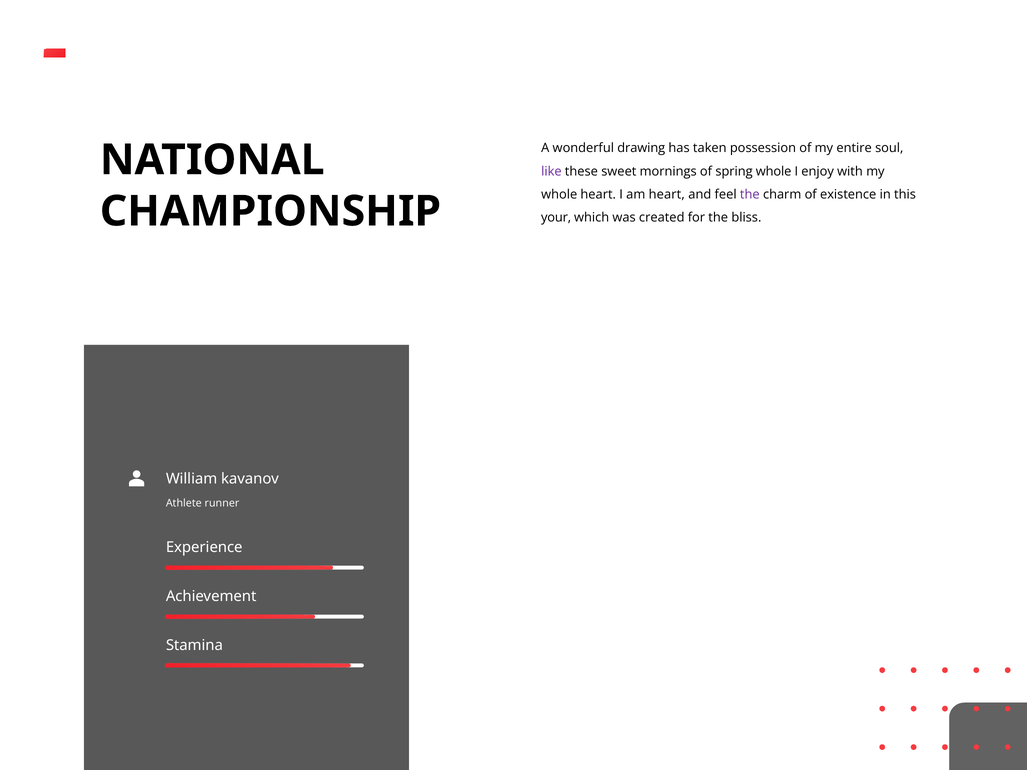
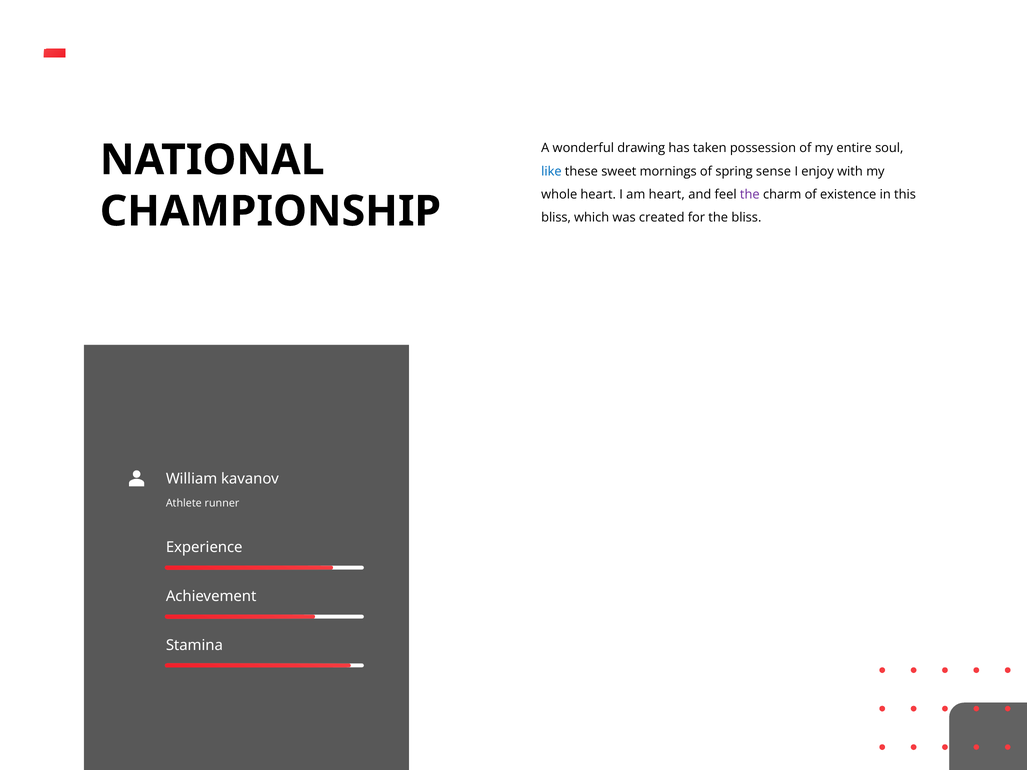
like colour: purple -> blue (551, 171)
spring whole: whole -> sense (773, 171)
your: your -> bliss (556, 218)
